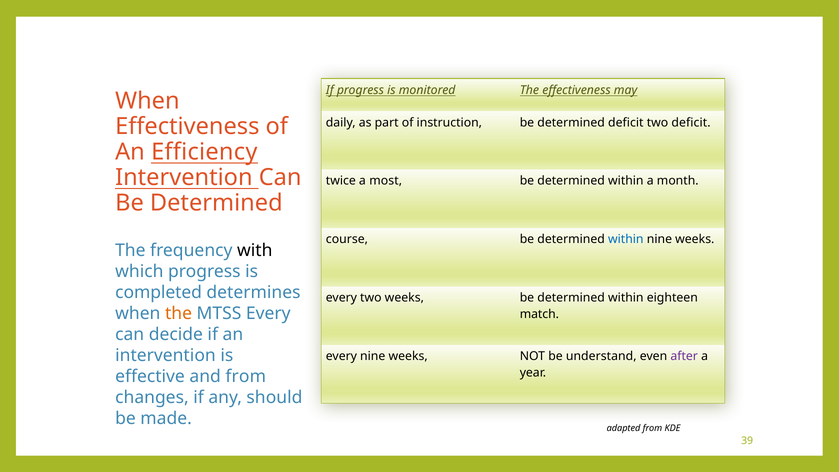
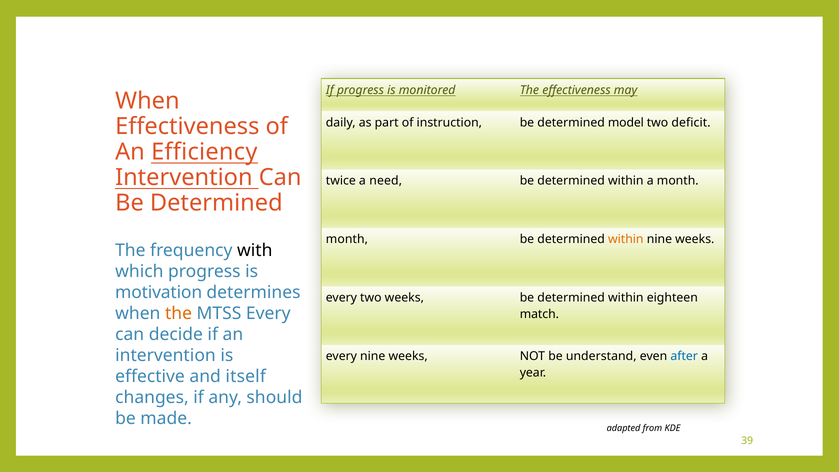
determined deficit: deficit -> model (626, 122)
most: most -> need (386, 181)
course: course -> month (347, 239)
within colour: blue -> orange (626, 239)
completed: completed -> motivation (159, 293)
after colour: purple -> blue (684, 356)
and from: from -> itself (246, 377)
